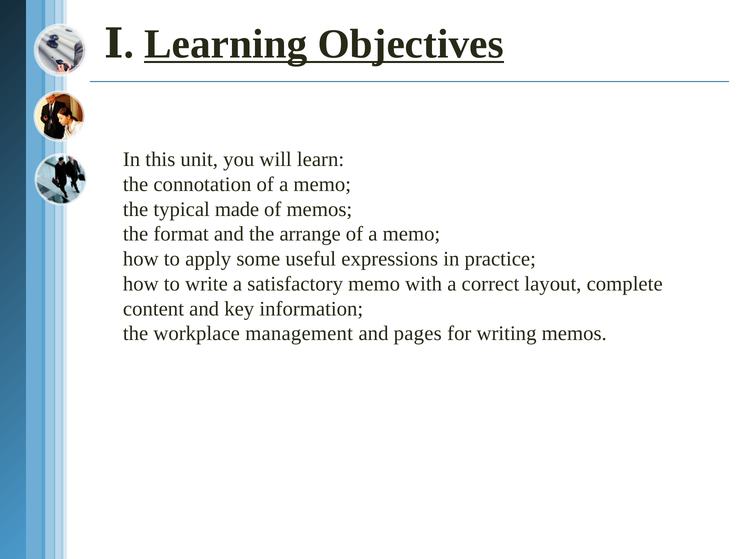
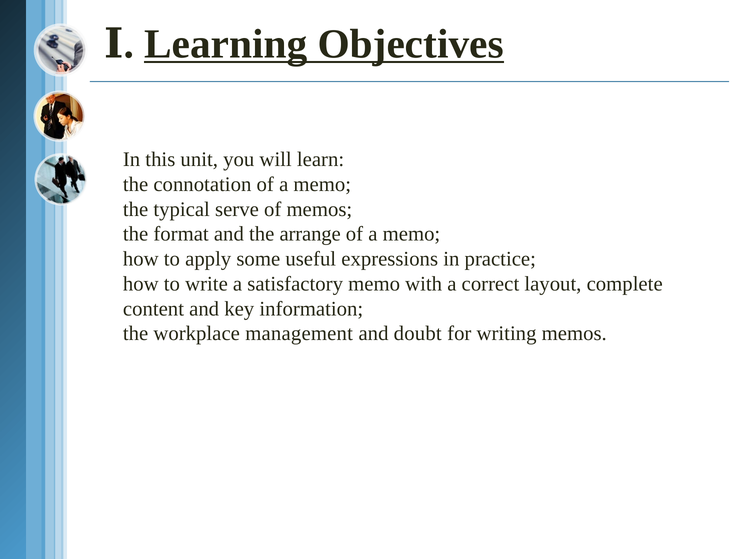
made: made -> serve (237, 209)
pages: pages -> doubt (418, 334)
